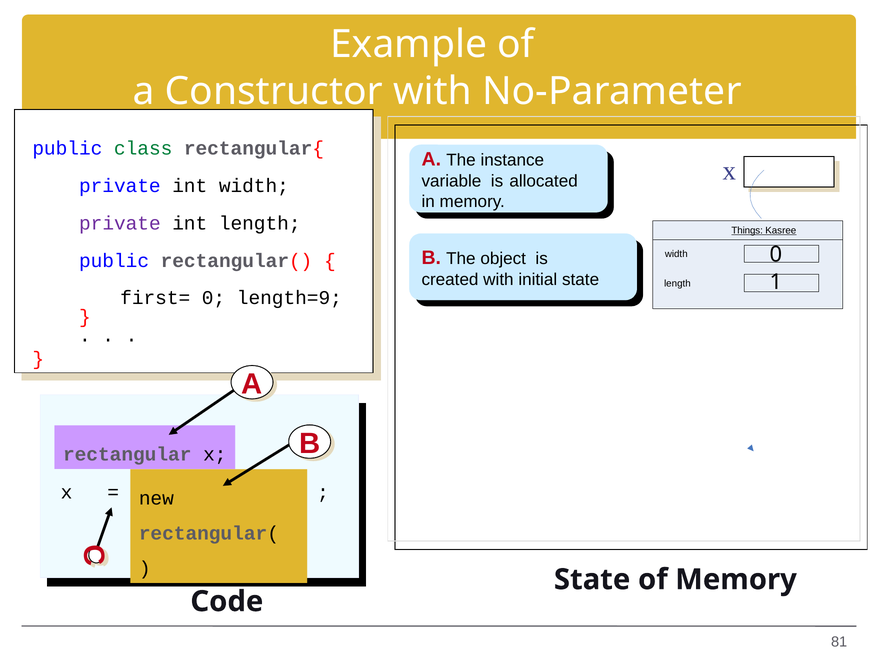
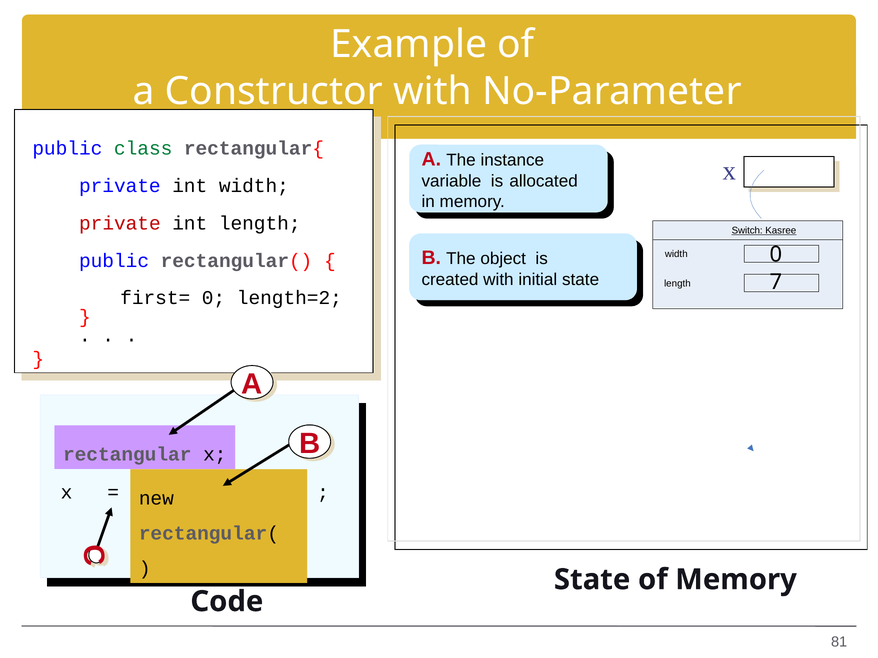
private colour: purple -> red (120, 223)
Things: Things -> Switch (747, 231)
1: 1 -> 7 (776, 282)
length=9: length=9 -> length=2 (289, 298)
